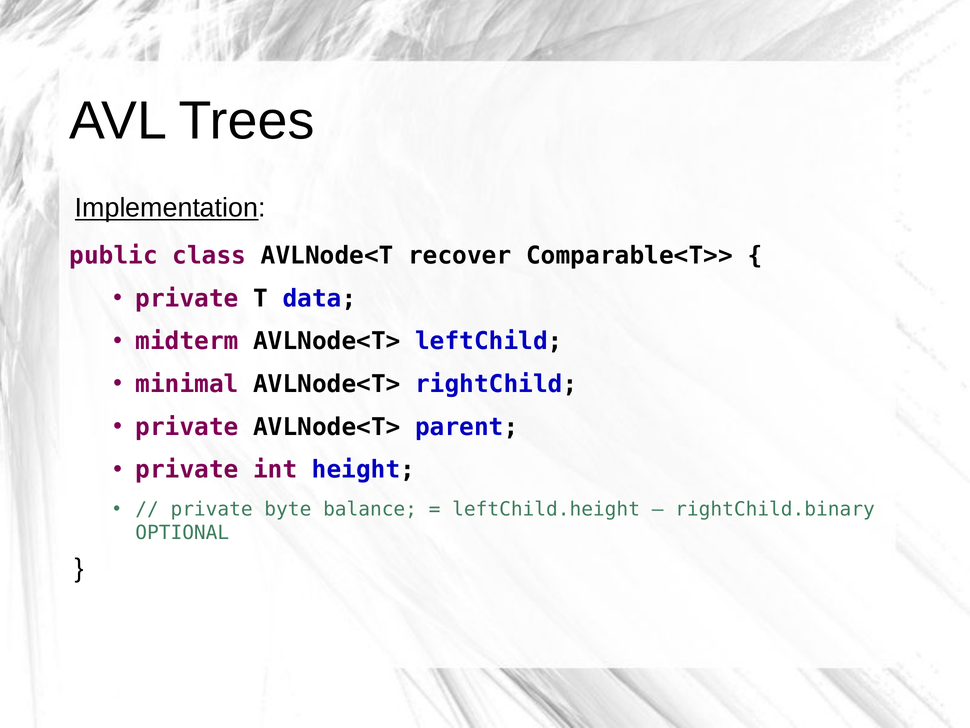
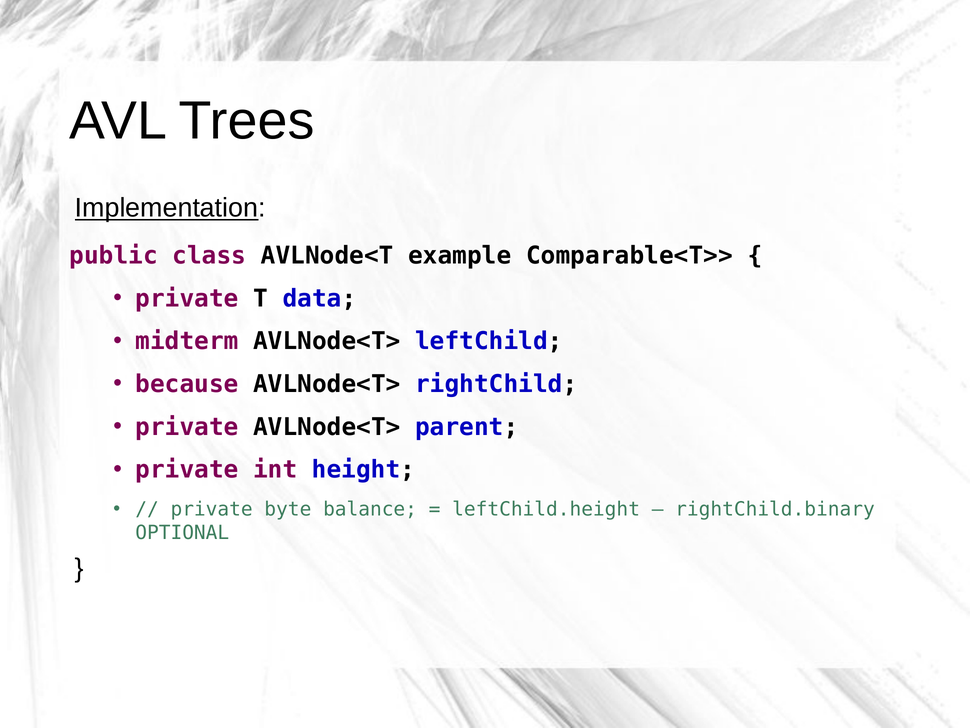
recover: recover -> example (460, 256)
minimal: minimal -> because (187, 384)
